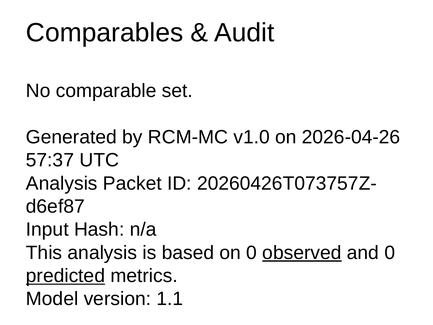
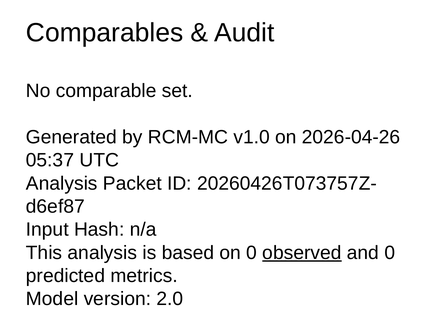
57:37: 57:37 -> 05:37 (50, 160)
predicted underline: present -> none (65, 276)
1.1: 1.1 -> 2.0 (170, 299)
